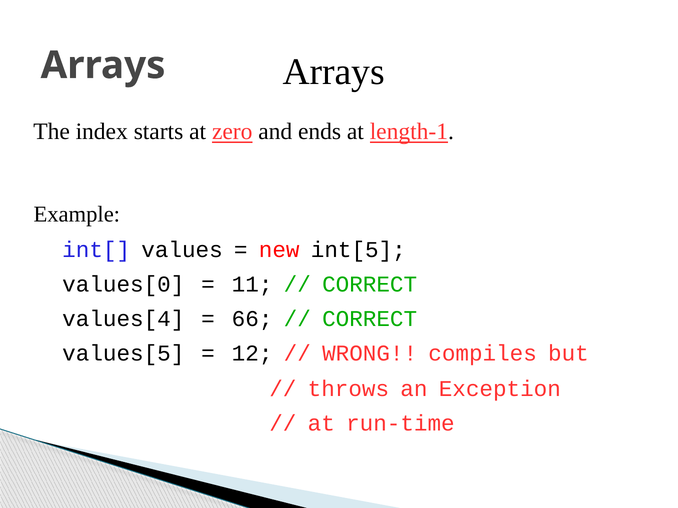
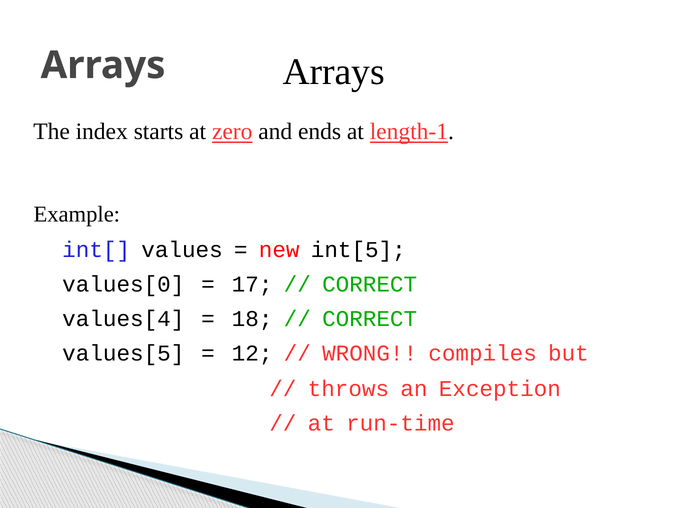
11: 11 -> 17 (252, 284)
66: 66 -> 18 (252, 319)
